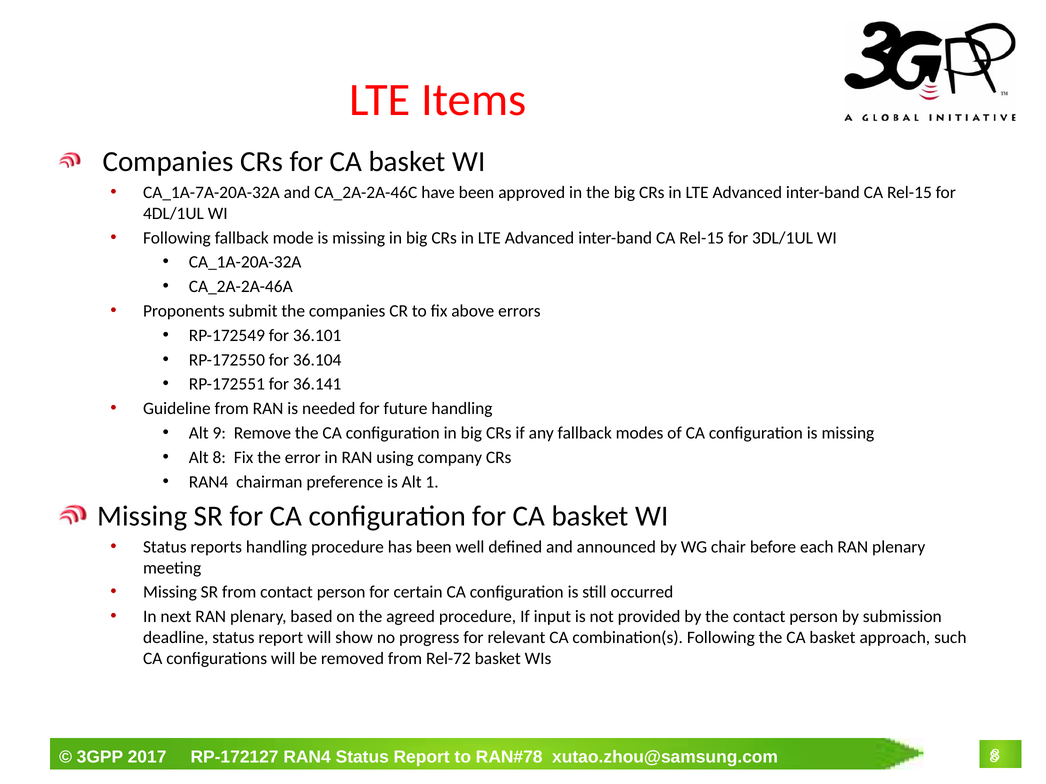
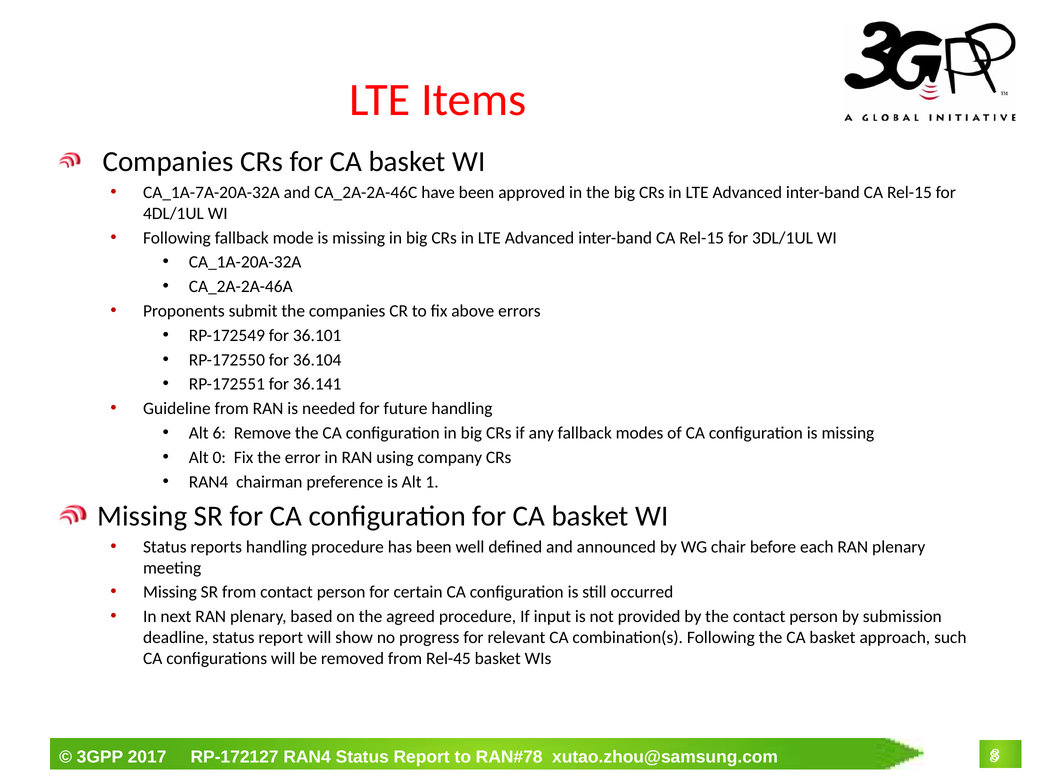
9: 9 -> 6 (219, 433)
Alt 8: 8 -> 0 (219, 458)
Rel-72: Rel-72 -> Rel-45 (448, 659)
